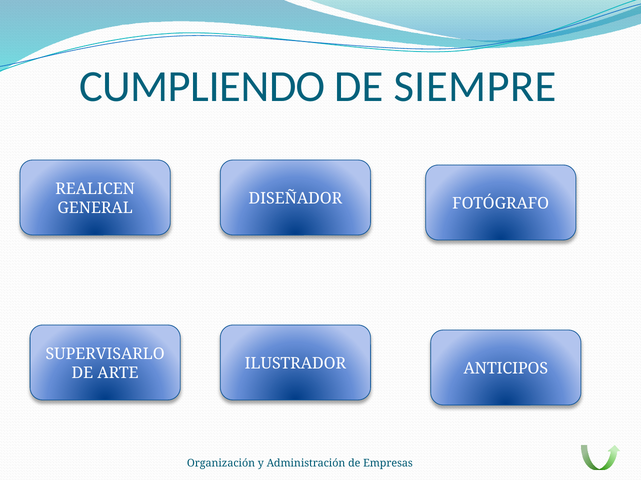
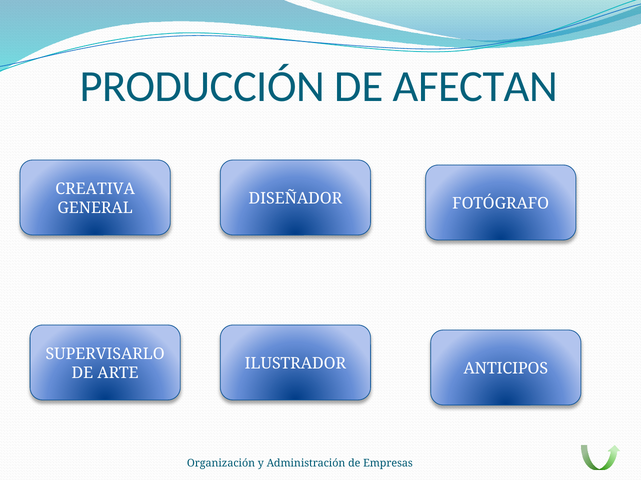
CUMPLIENDO: CUMPLIENDO -> PRODUCCIÓN (202, 87)
SIEMPRE: SIEMPRE -> AFECTAN (475, 87)
REALICEN: REALICEN -> CREATIVA (95, 189)
